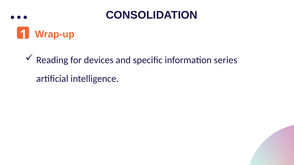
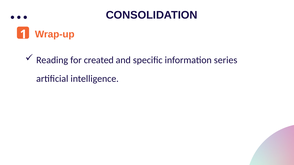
devices: devices -> created (99, 60)
